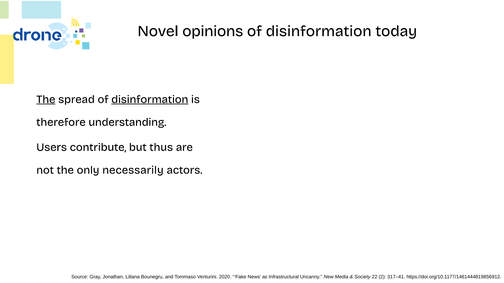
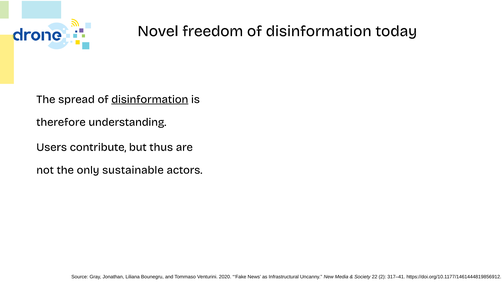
opinions: opinions -> freedom (213, 31)
The underline: present -> none (46, 99)
necessarily: necessarily -> sustainable (133, 170)
